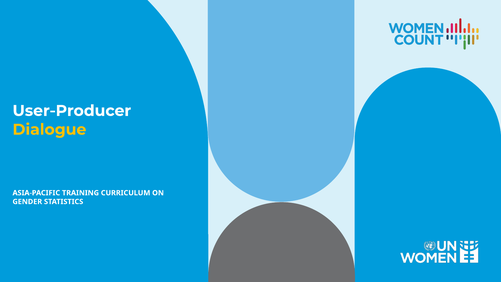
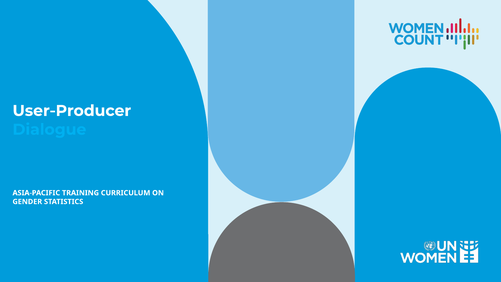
Dialogue colour: yellow -> light blue (49, 129)
